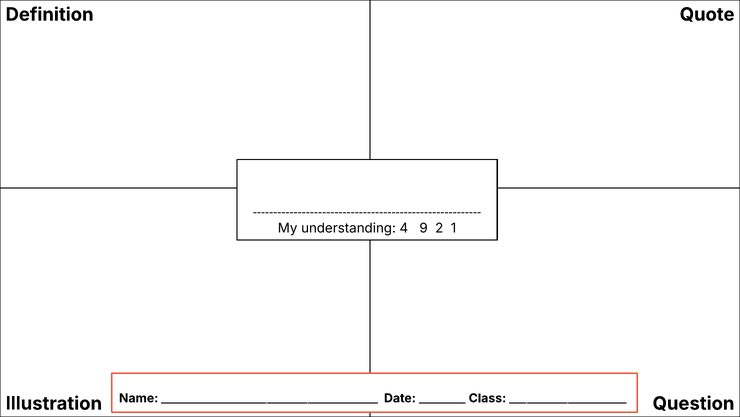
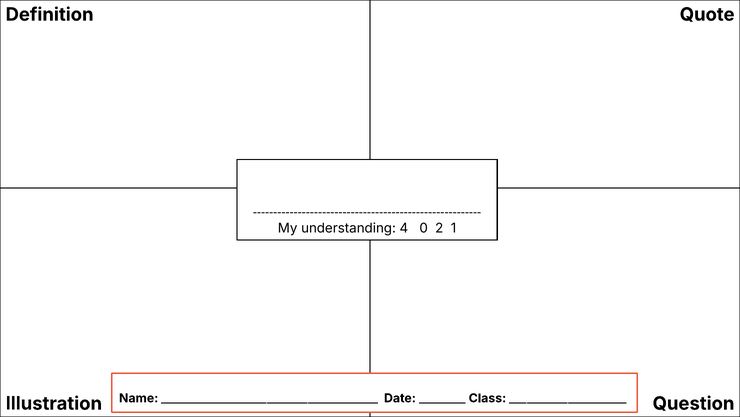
9: 9 -> 0 (424, 228)
